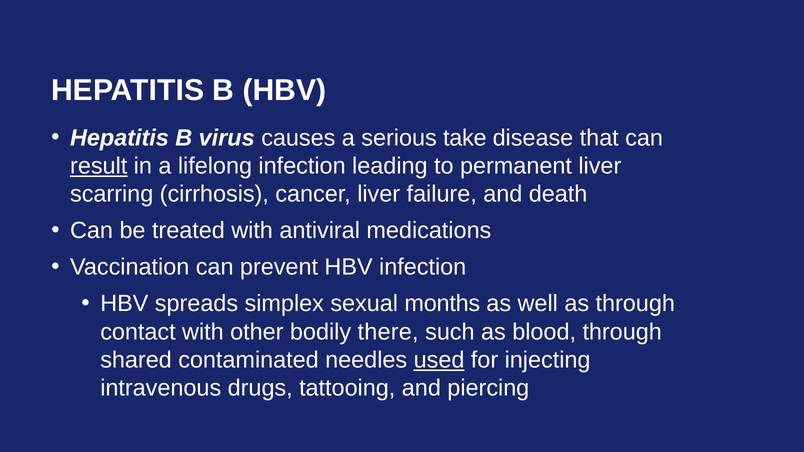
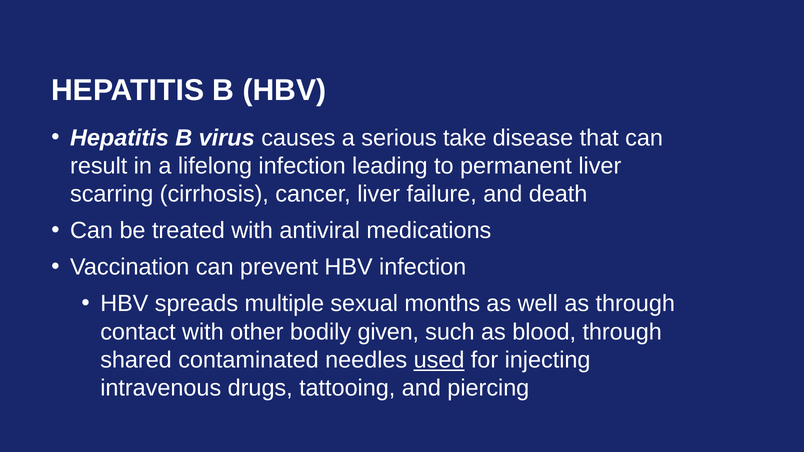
result underline: present -> none (99, 166)
simplex: simplex -> multiple (284, 304)
there: there -> given (388, 332)
